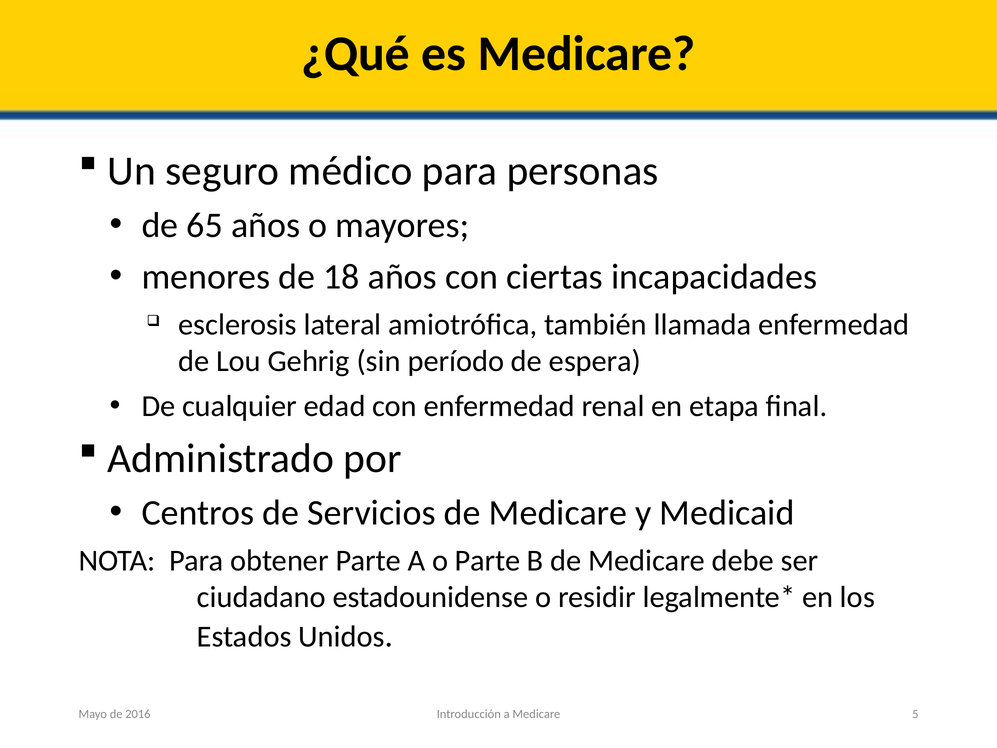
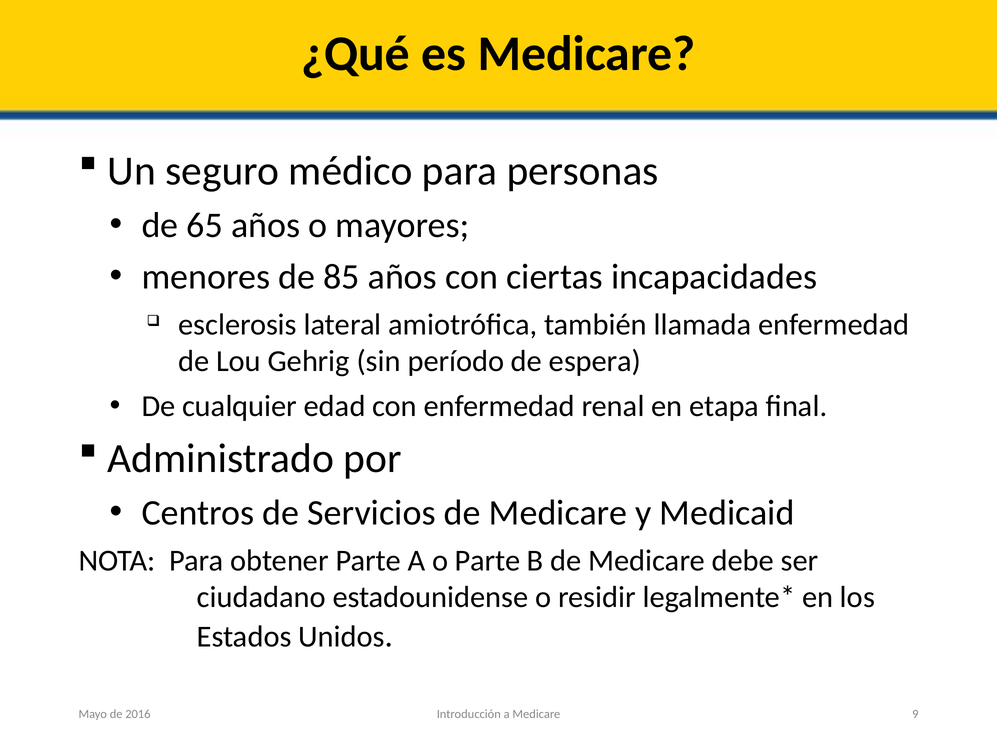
18: 18 -> 85 (341, 277)
5: 5 -> 9 (915, 714)
